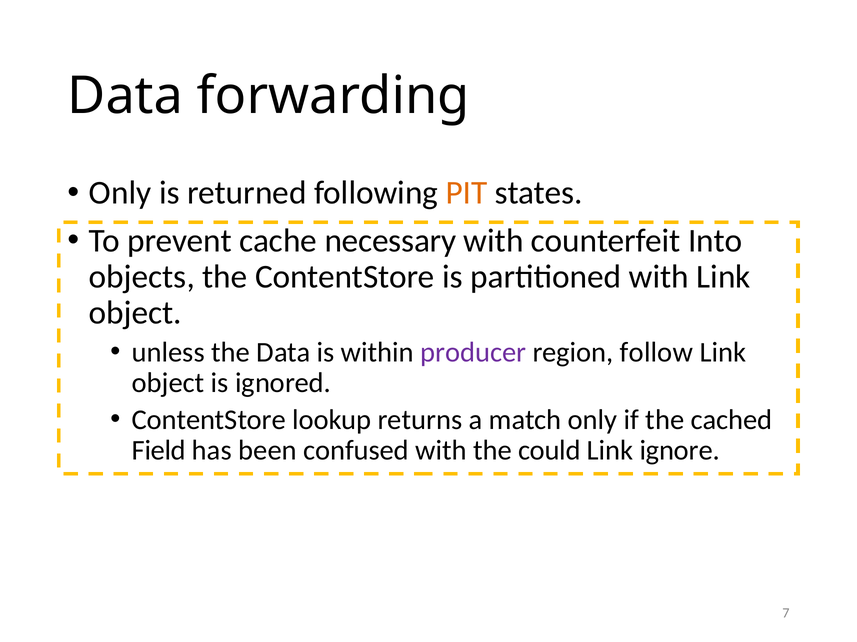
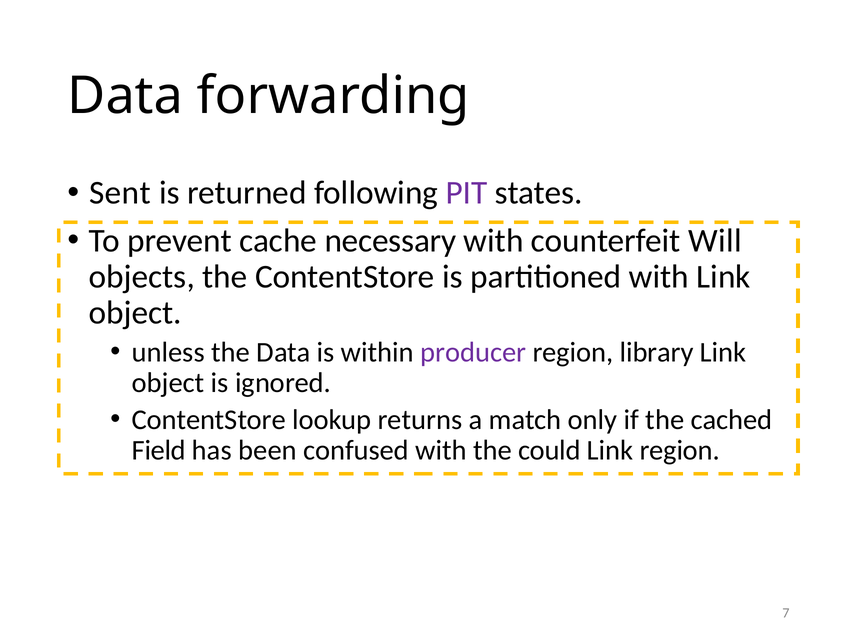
Only: Only -> Sent (120, 193)
PIT colour: orange -> purple (467, 193)
Into: Into -> Will (715, 241)
follow: follow -> library (657, 352)
Link ignore: ignore -> region (680, 451)
